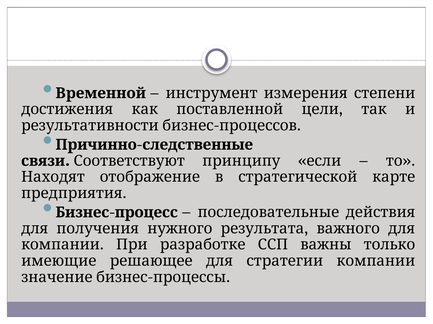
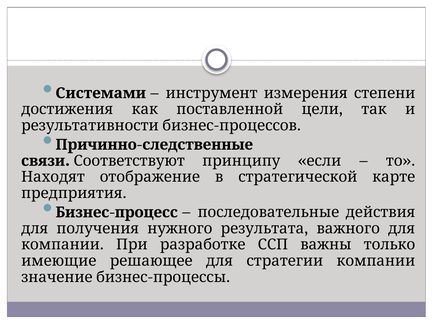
Временной: Временной -> Системами (101, 93)
